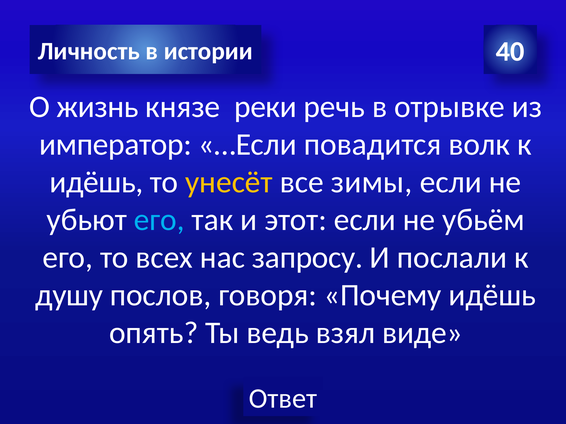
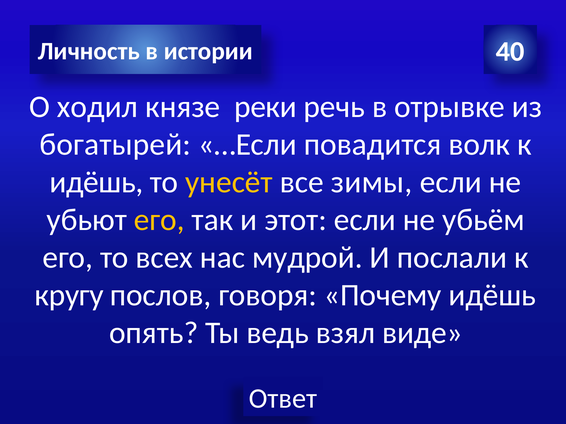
жизнь: жизнь -> ходил (97, 107)
император: император -> богатырей (115, 145)
его colour: light blue -> yellow (159, 220)
запросу: запросу -> мудрой (307, 258)
душу: душу -> кругу (69, 295)
